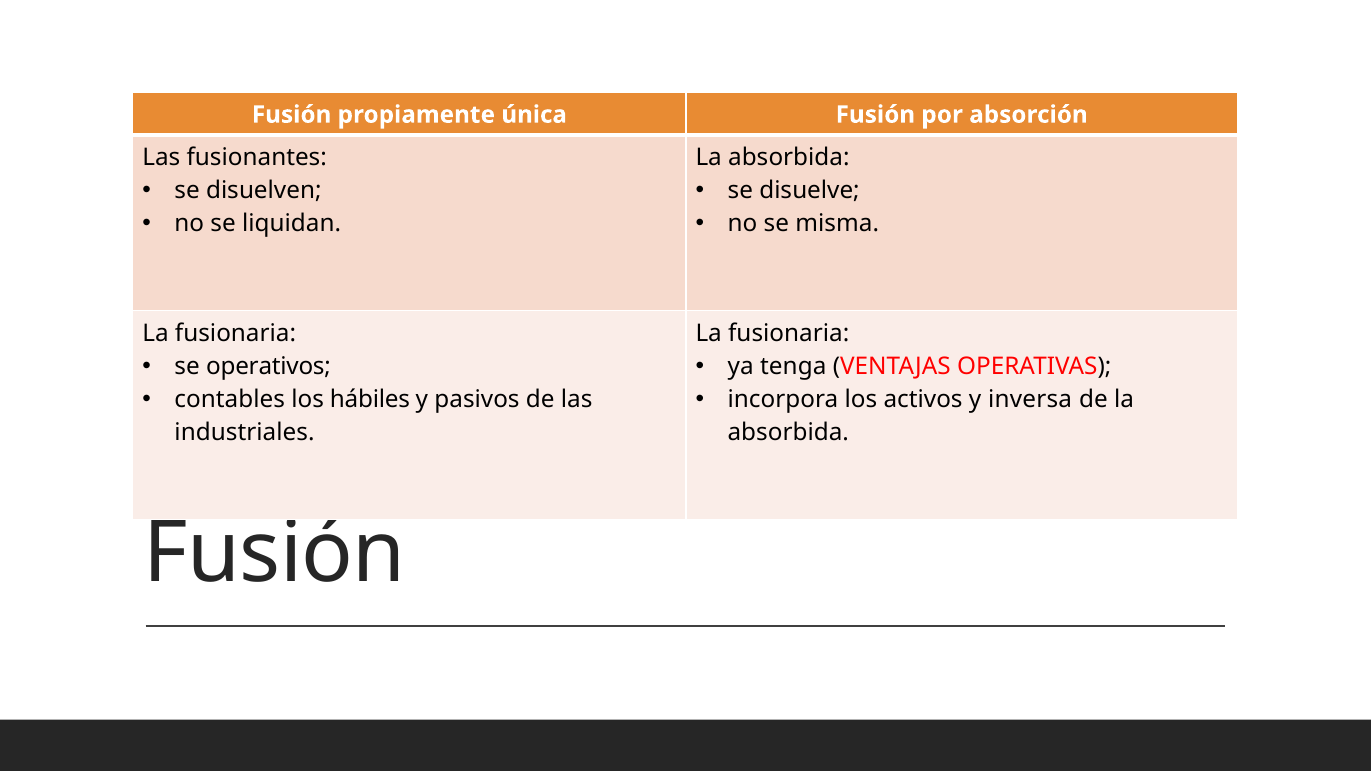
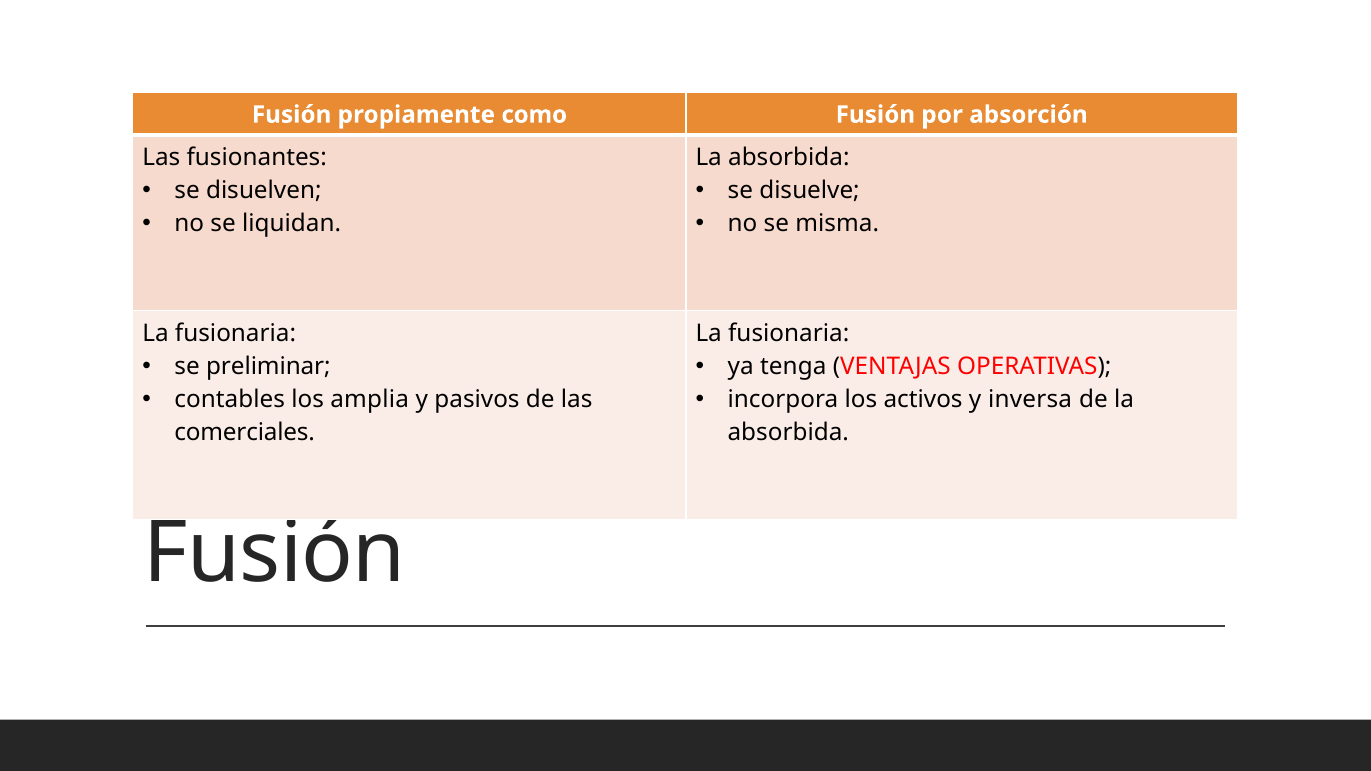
única: única -> como (534, 115)
operativos: operativos -> preliminar (268, 366)
hábiles: hábiles -> amplia (370, 400)
industriales: industriales -> comerciales (245, 433)
